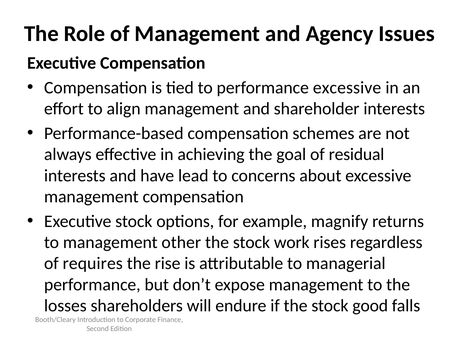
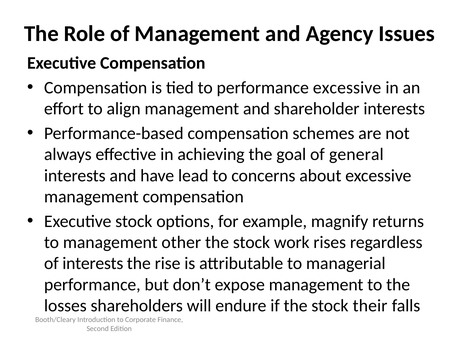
residual: residual -> general (356, 154)
of requires: requires -> interests (93, 264)
good: good -> their (370, 306)
